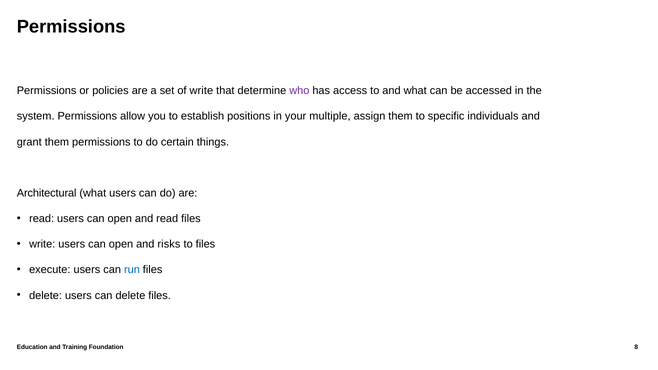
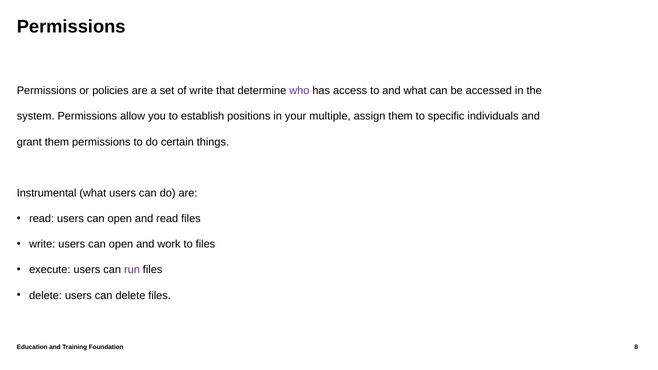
Architectural: Architectural -> Instrumental (47, 193)
risks: risks -> work (169, 244)
run colour: blue -> purple (132, 270)
